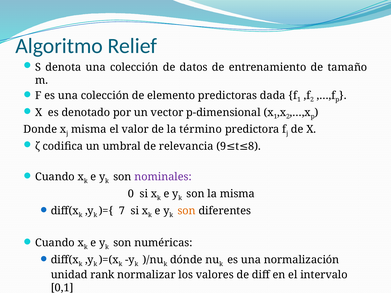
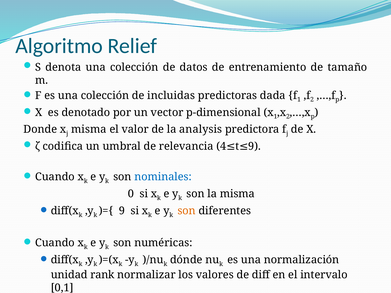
elemento: elemento -> incluidas (171, 96)
término: término -> analysis (201, 130)
9: 9 -> 4 (221, 147)
8: 8 -> 9 (255, 147)
nominales colour: purple -> blue (163, 177)
7: 7 -> 9 (122, 211)
